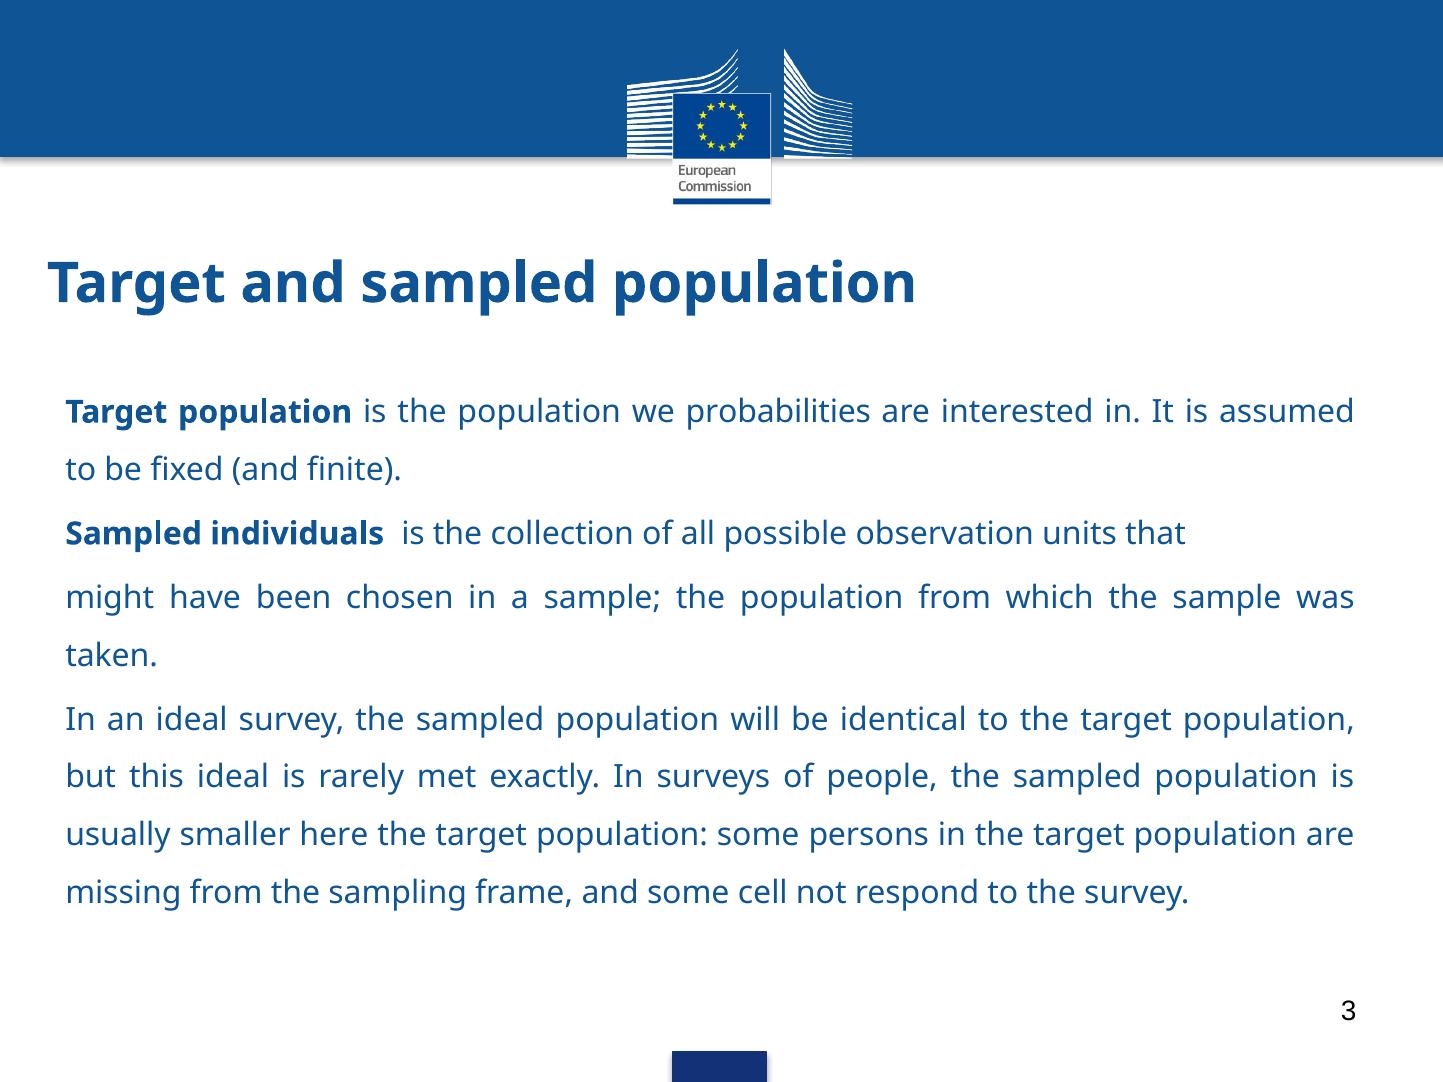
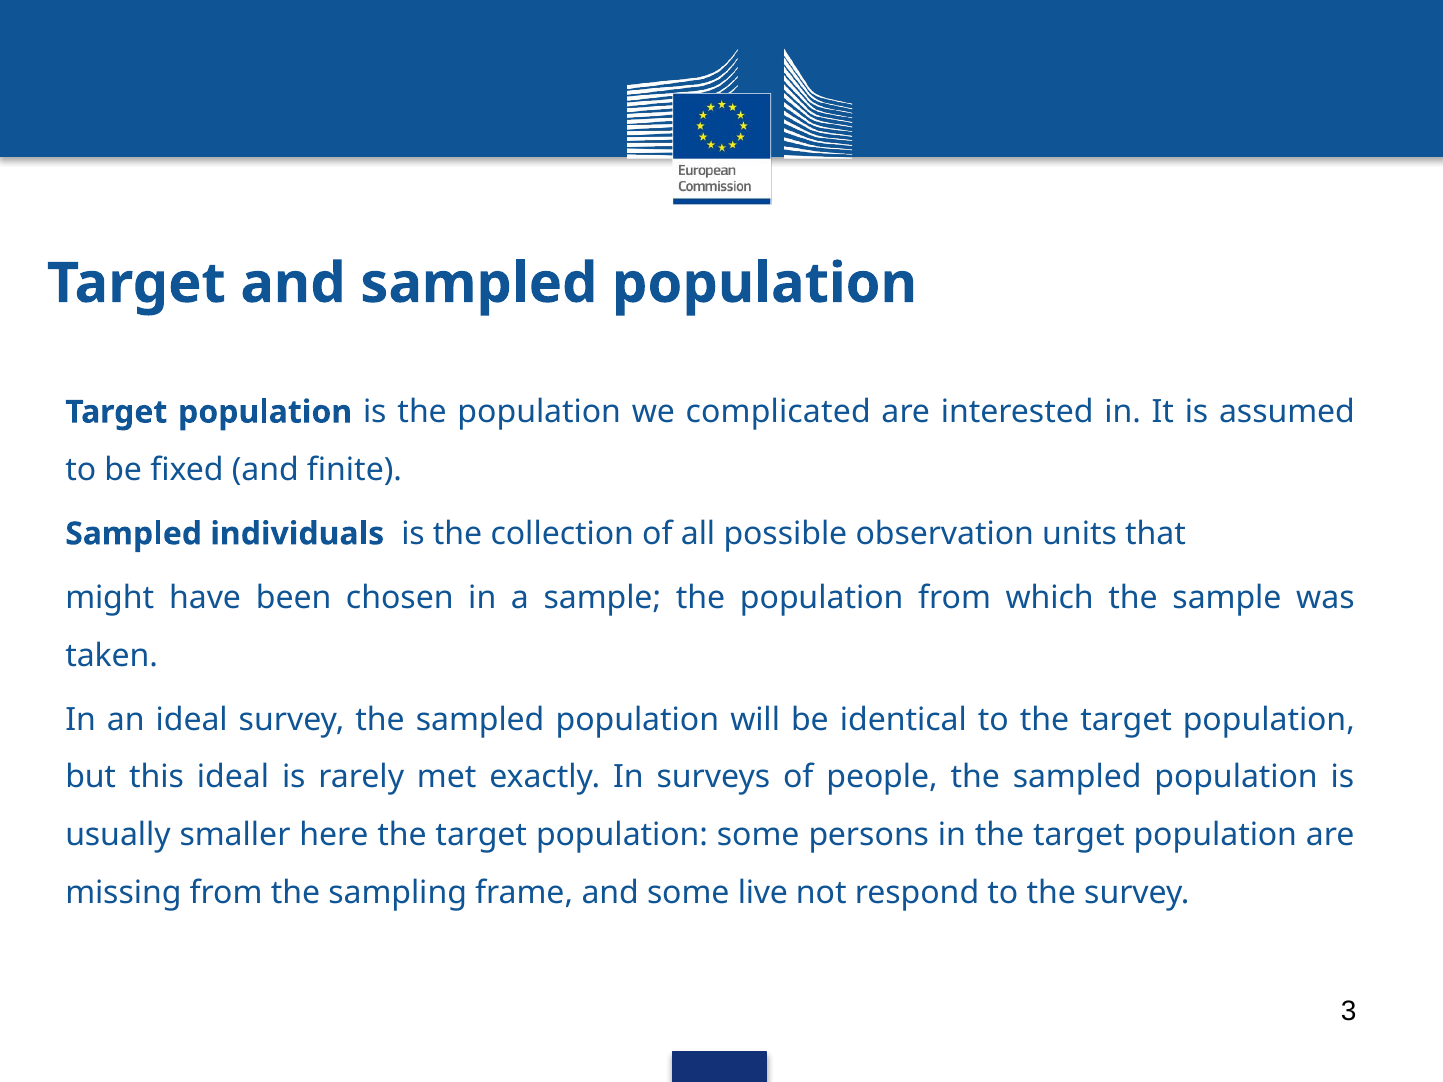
probabilities: probabilities -> complicated (778, 412)
cell: cell -> live (763, 893)
